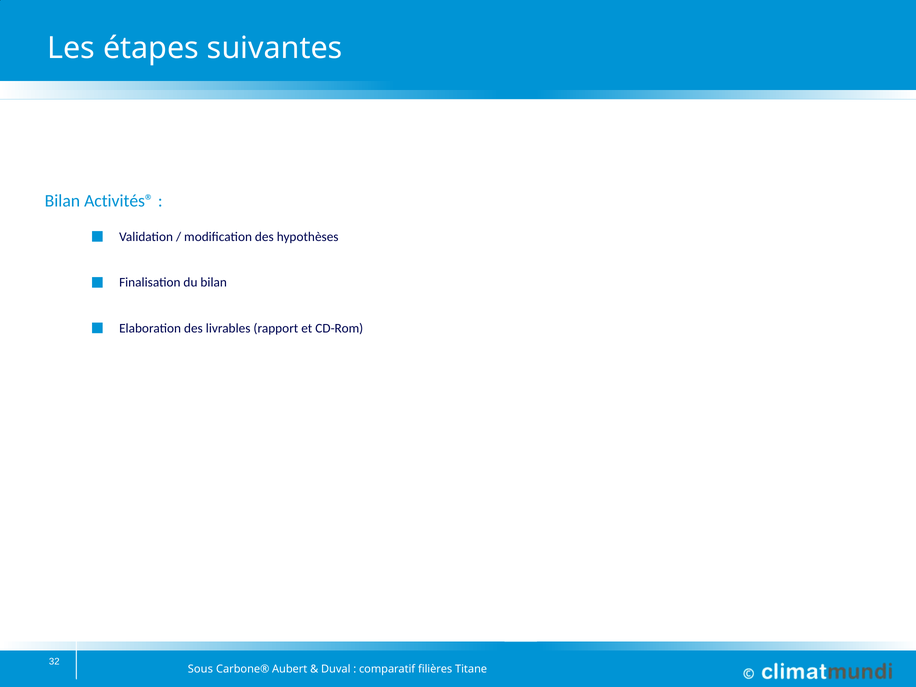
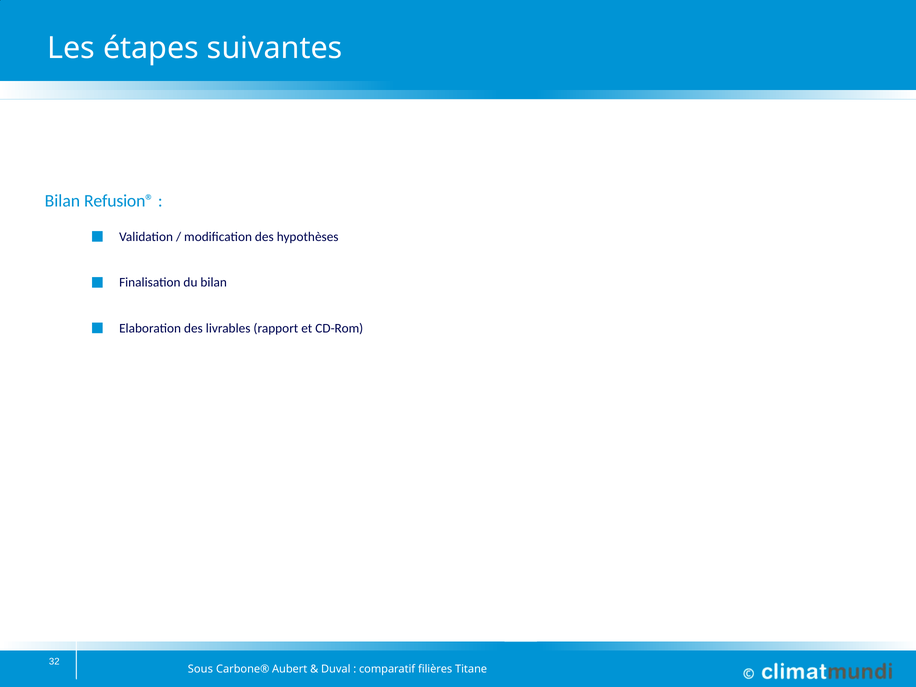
Activités®: Activités® -> Refusion® (119, 201)
